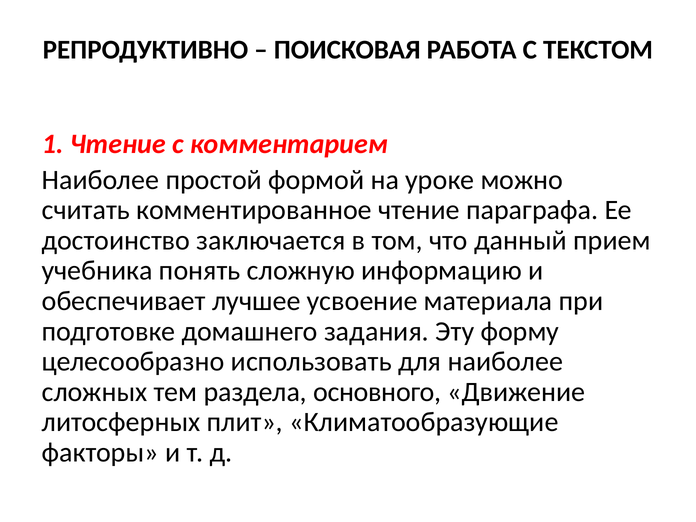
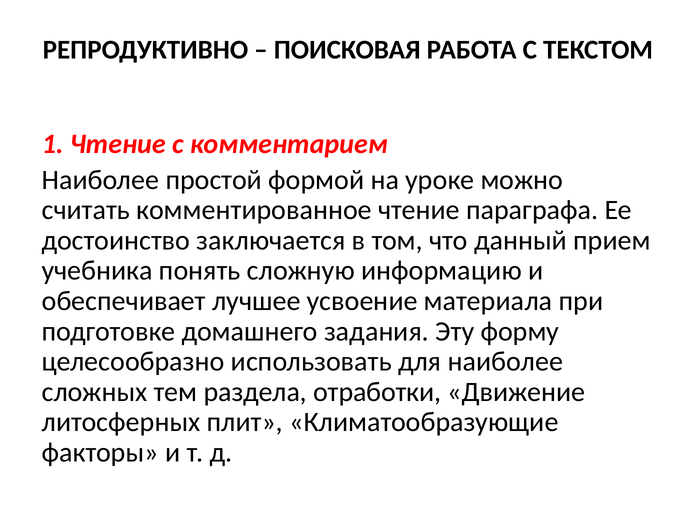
основного: основного -> отработки (377, 392)
